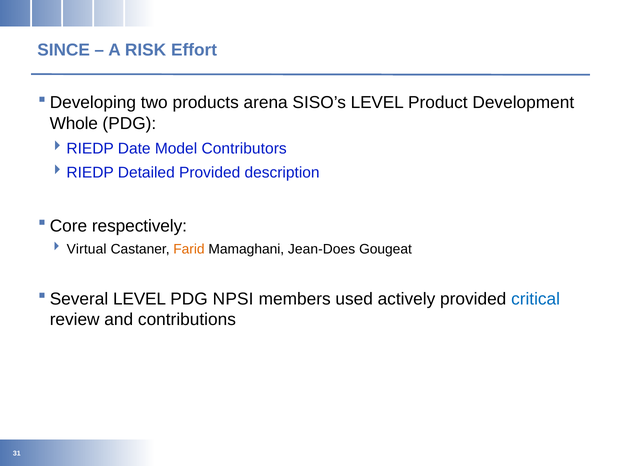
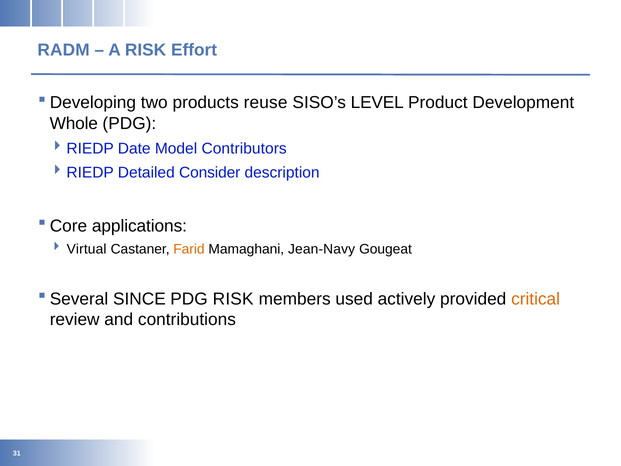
SINCE: SINCE -> RADM (64, 50)
arena: arena -> reuse (266, 103)
Detailed Provided: Provided -> Consider (210, 172)
respectively: respectively -> applications (139, 226)
Jean-Does: Jean-Does -> Jean-Navy (322, 249)
LEVEL: LEVEL -> SINCE (139, 299)
PDG NPSI: NPSI -> RISK (233, 299)
critical colour: blue -> orange (536, 299)
